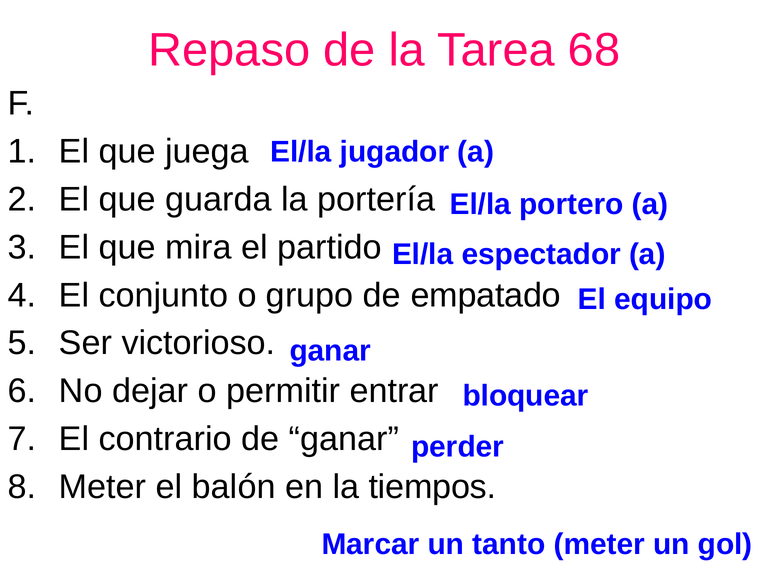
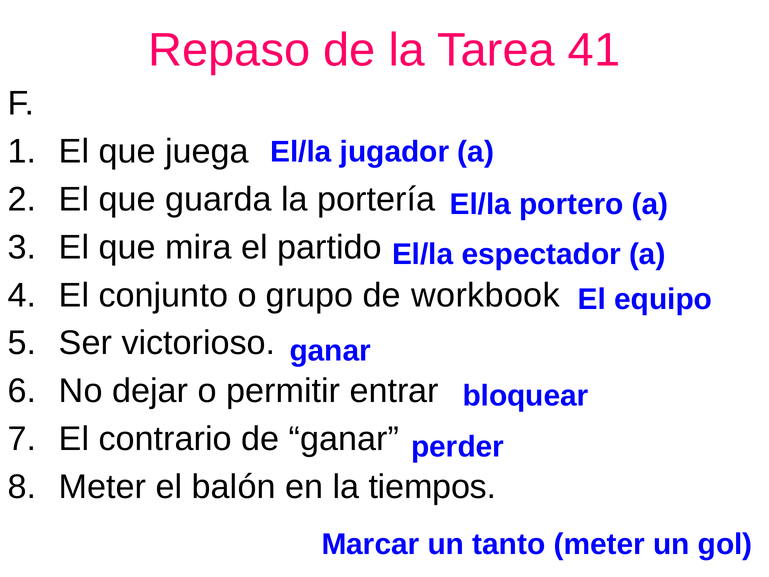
68: 68 -> 41 (594, 50)
empatado: empatado -> workbook (485, 295)
